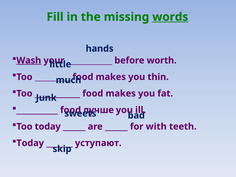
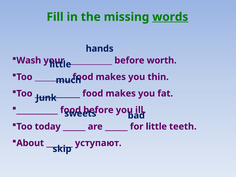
Wash underline: present -> none (29, 60)
лучше: лучше -> before (98, 110)
for with: with -> little (156, 127)
Today: Today -> About (30, 143)
